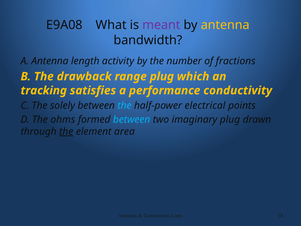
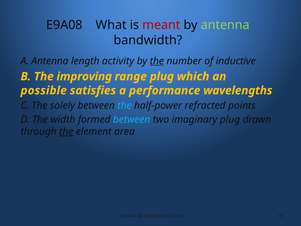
meant colour: purple -> red (161, 25)
antenna colour: yellow -> light green (225, 25)
the underline: none -> present (157, 61)
fractions: fractions -> inductive (236, 61)
drawback: drawback -> improving (84, 76)
tracking: tracking -> possible (44, 90)
conductivity: conductivity -> wavelengths (238, 90)
electrical: electrical -> refracted (205, 105)
ohms: ohms -> width (63, 119)
